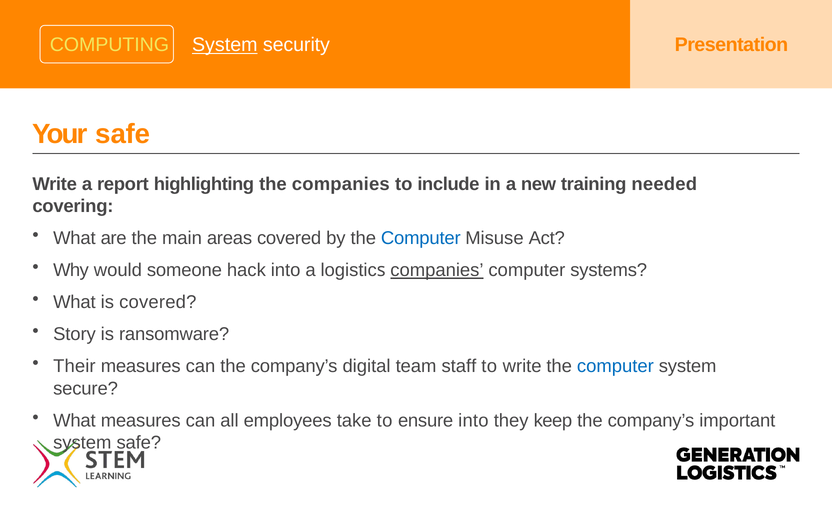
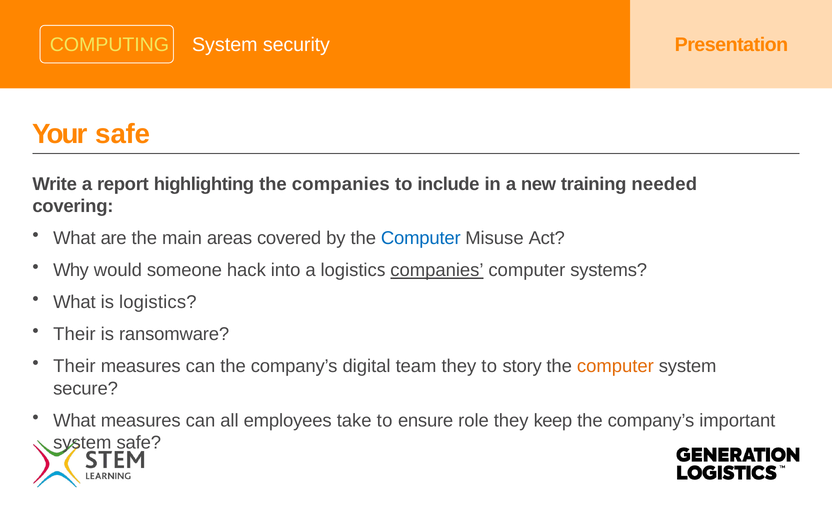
System underline: present -> none (225, 45)
is covered: covered -> logistics (158, 303)
Story: Story -> Their (74, 335)
team staff: staff -> they (459, 367)
to write: write -> story (522, 367)
computer colour: blue -> orange (615, 367)
ensure into: into -> role (474, 421)
